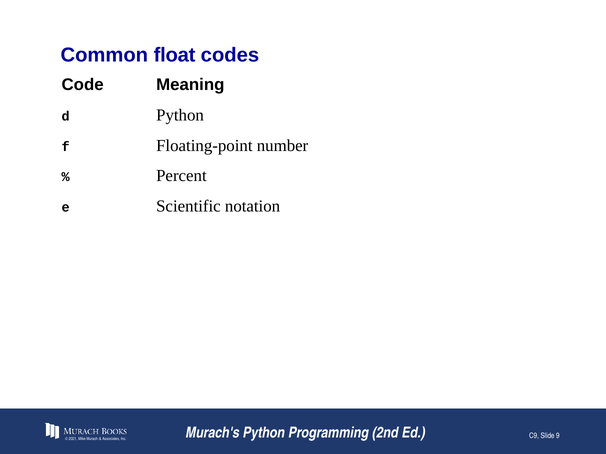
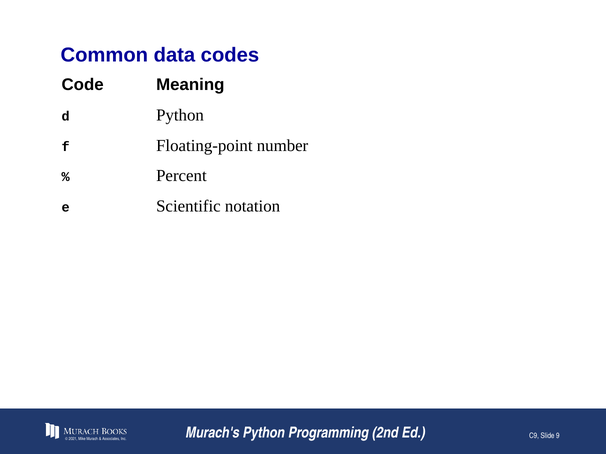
float: float -> data (174, 55)
